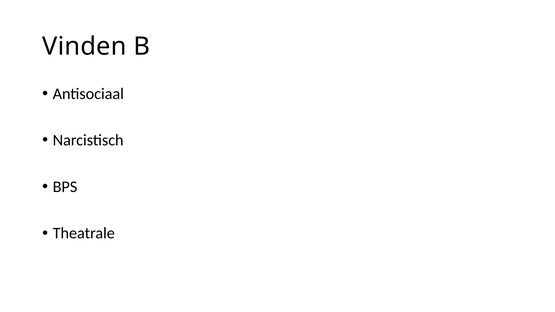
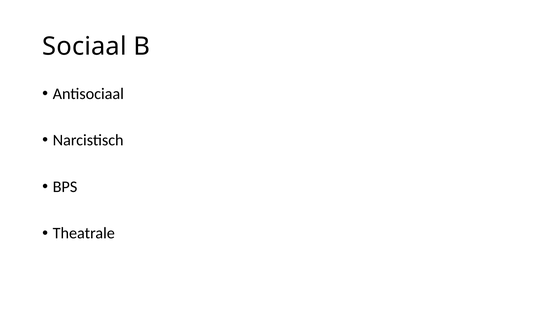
Vinden: Vinden -> Sociaal (84, 47)
